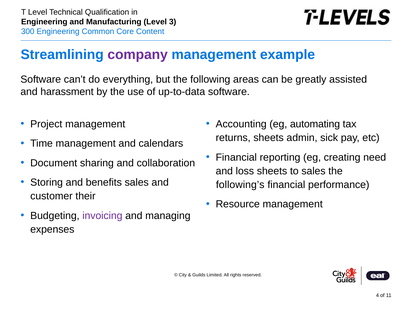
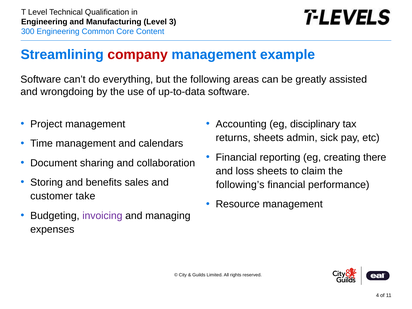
company colour: purple -> red (138, 55)
harassment: harassment -> wrongdoing (67, 92)
automating: automating -> disciplinary (315, 124)
need: need -> there (375, 157)
to sales: sales -> claim (313, 171)
their: their -> take (85, 196)
